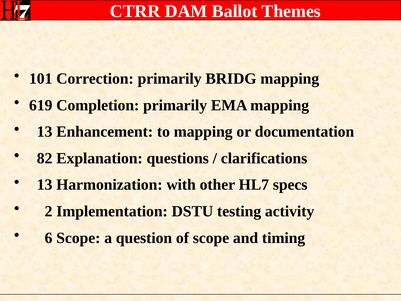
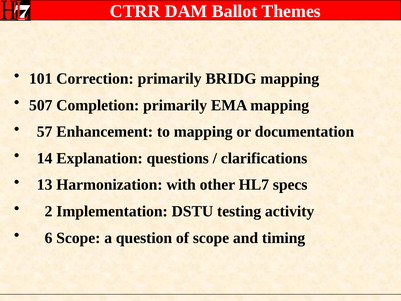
619: 619 -> 507 (41, 105)
13: 13 -> 57 (45, 132)
82: 82 -> 14 (45, 158)
